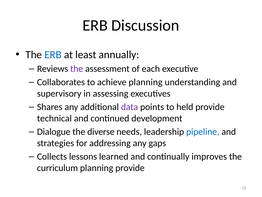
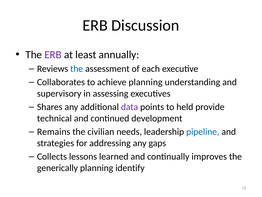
ERB colour: blue -> purple (53, 54)
the colour: purple -> blue (77, 69)
Dialogue: Dialogue -> Remains (54, 131)
diverse: diverse -> civilian (101, 131)
curriculum: curriculum -> generically (57, 168)
planning provide: provide -> identify (130, 168)
